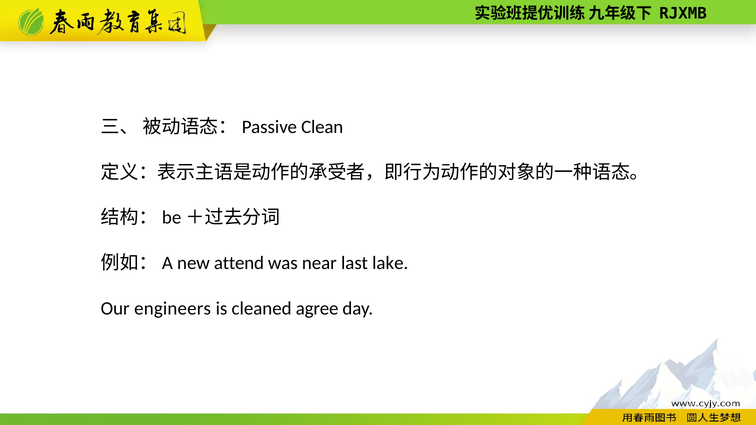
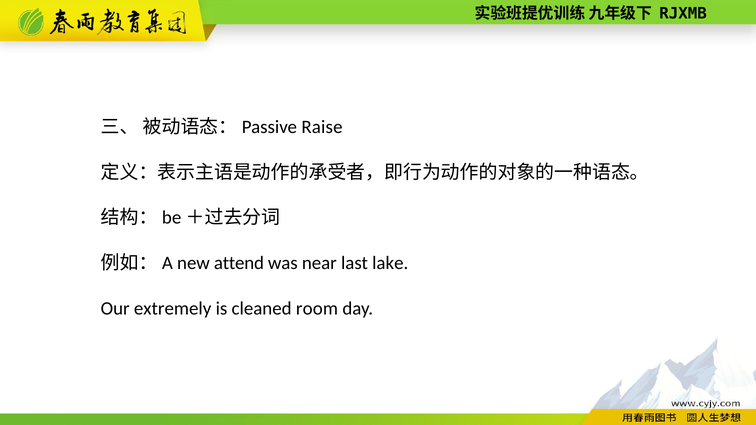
Clean: Clean -> Raise (322, 127)
engineers: engineers -> extremely (173, 309)
agree: agree -> room (317, 309)
